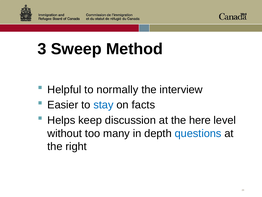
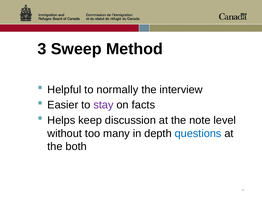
stay colour: blue -> purple (103, 105)
here: here -> note (200, 120)
right: right -> both (76, 146)
